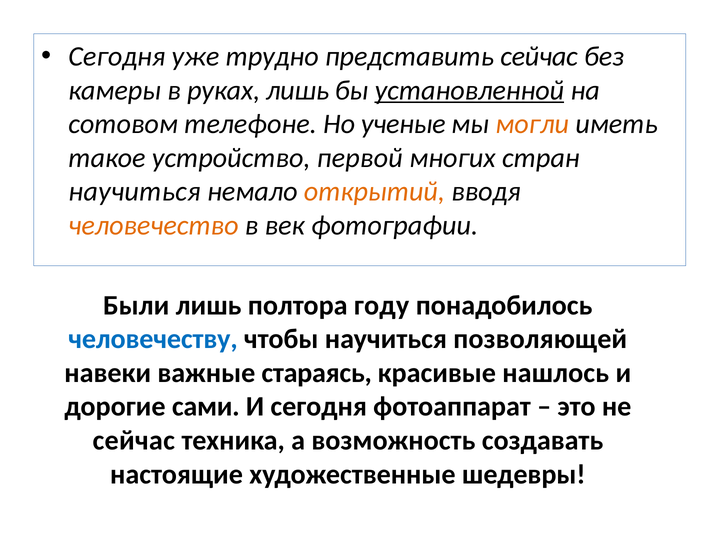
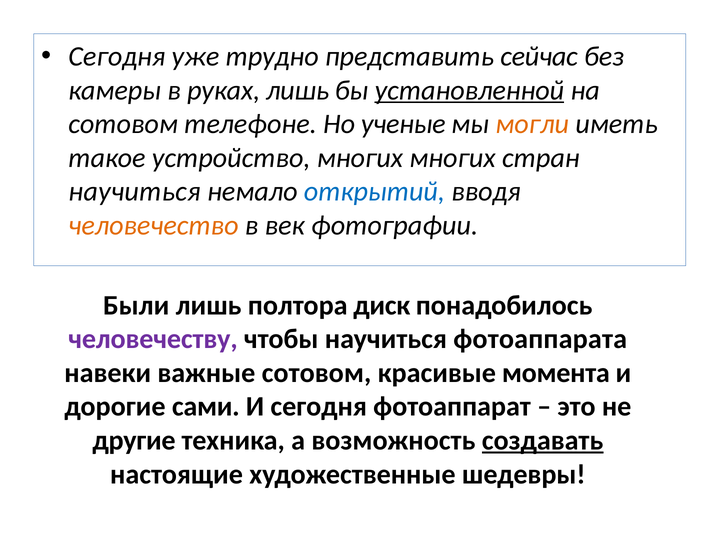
устройство первой: первой -> многих (360, 158)
открытий colour: orange -> blue (374, 192)
году: году -> диск (382, 305)
человечеству colour: blue -> purple (153, 339)
позволяющей: позволяющей -> фотоаппарата (540, 339)
важные стараясь: стараясь -> сотовом (316, 373)
нашлось: нашлось -> момента (556, 373)
сейчас: сейчас -> другие (134, 440)
создавать underline: none -> present (543, 440)
